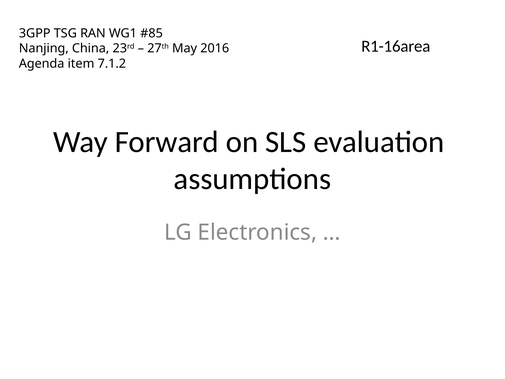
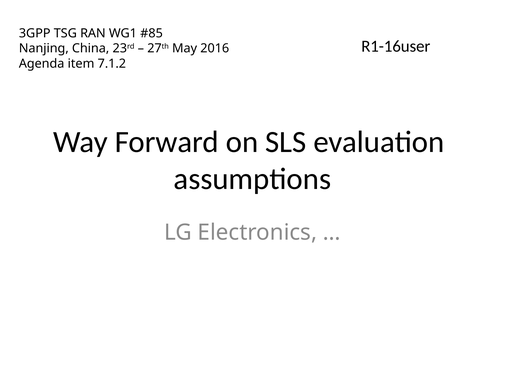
R1-16area: R1-16area -> R1-16user (396, 46)
